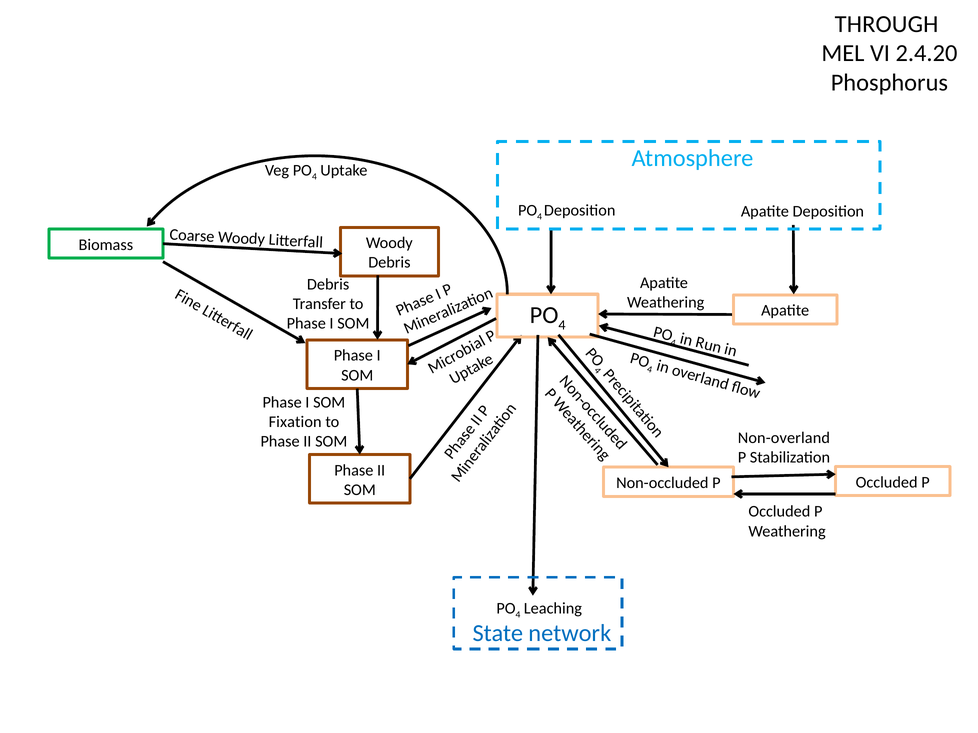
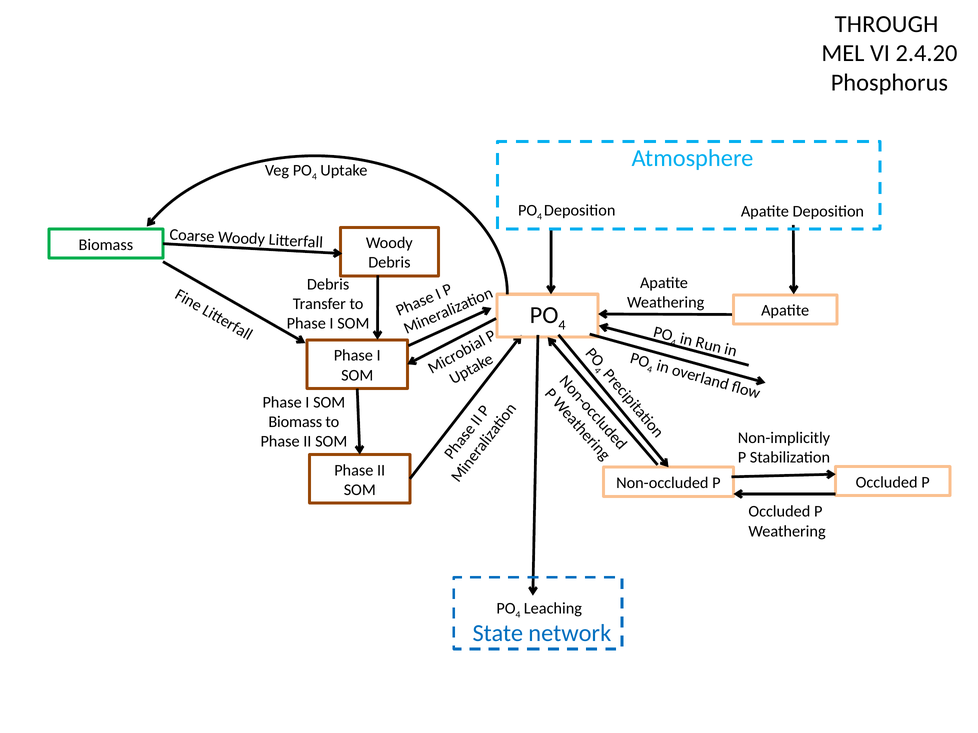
Fixation: Fixation -> Biomass (295, 422)
Non-overland: Non-overland -> Non-implicitly (784, 438)
